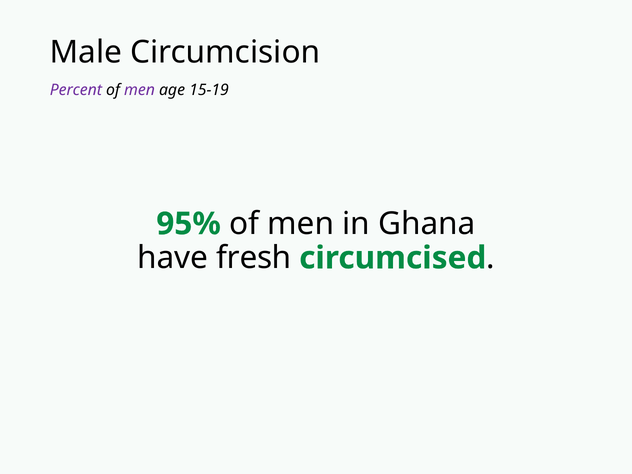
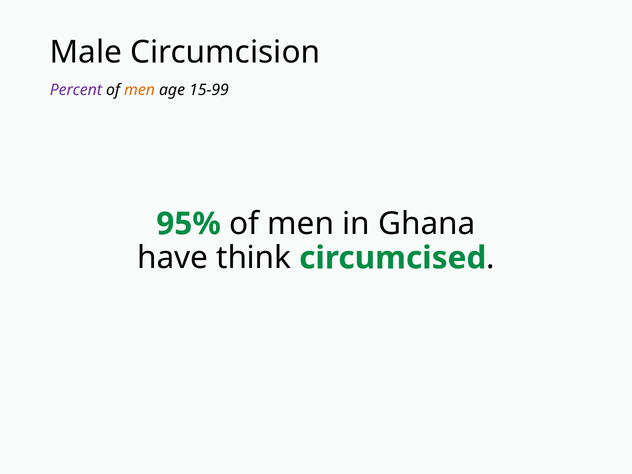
men colour: purple -> orange (140, 90)
15-19: 15-19 -> 15-99 (209, 90)
fresh: fresh -> think (254, 258)
